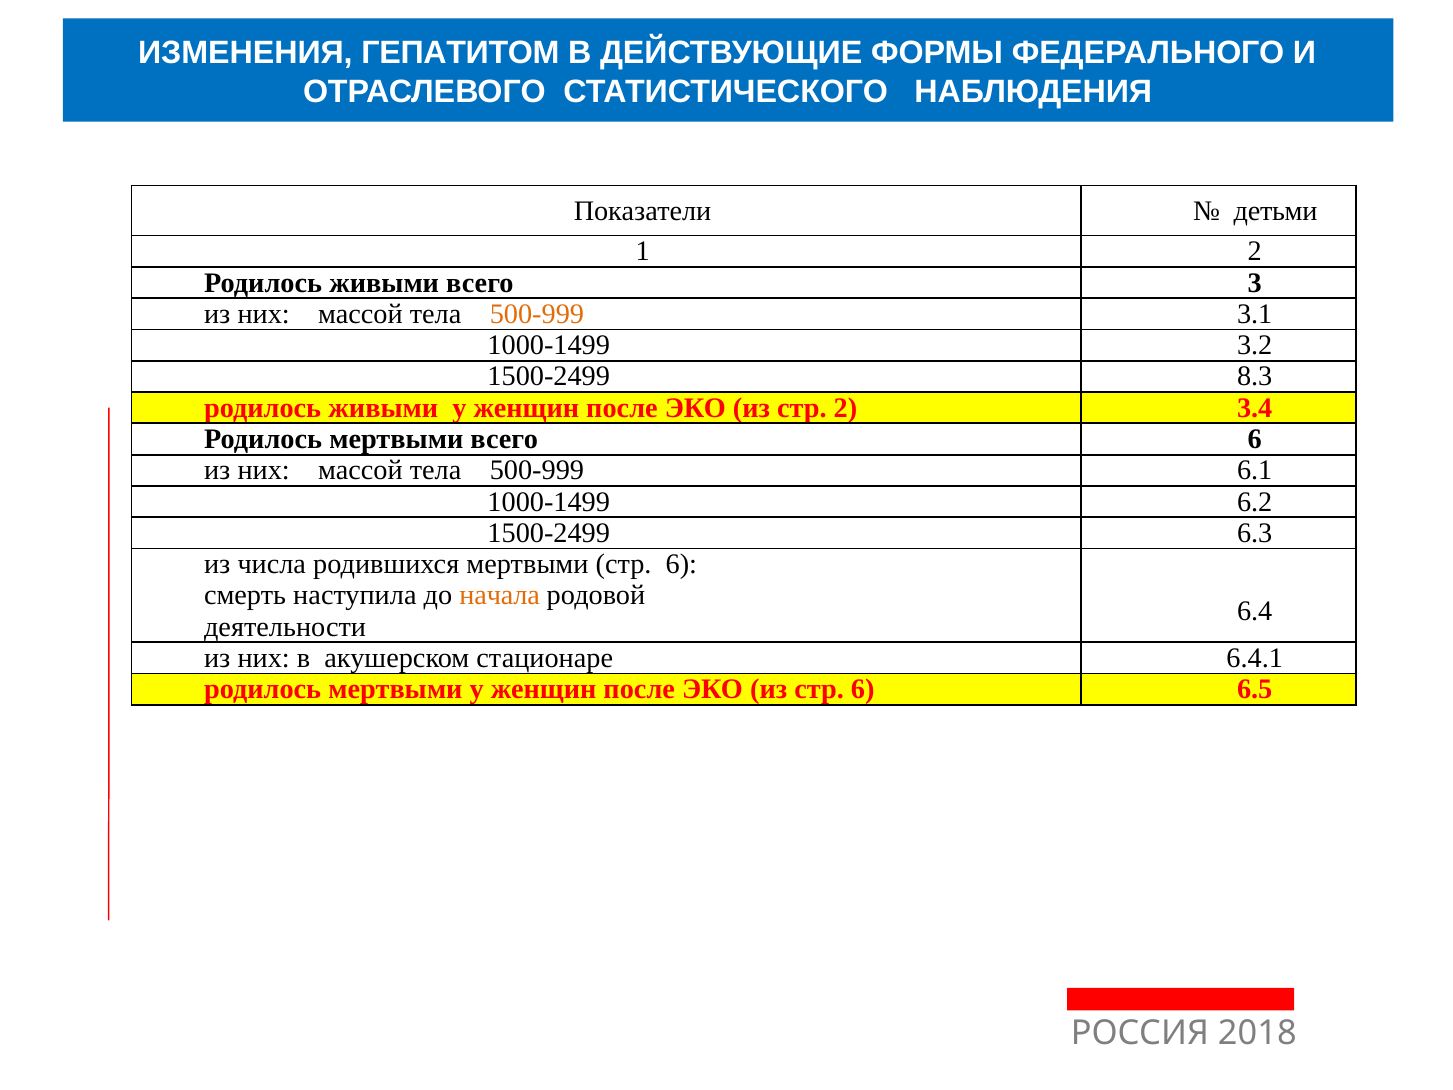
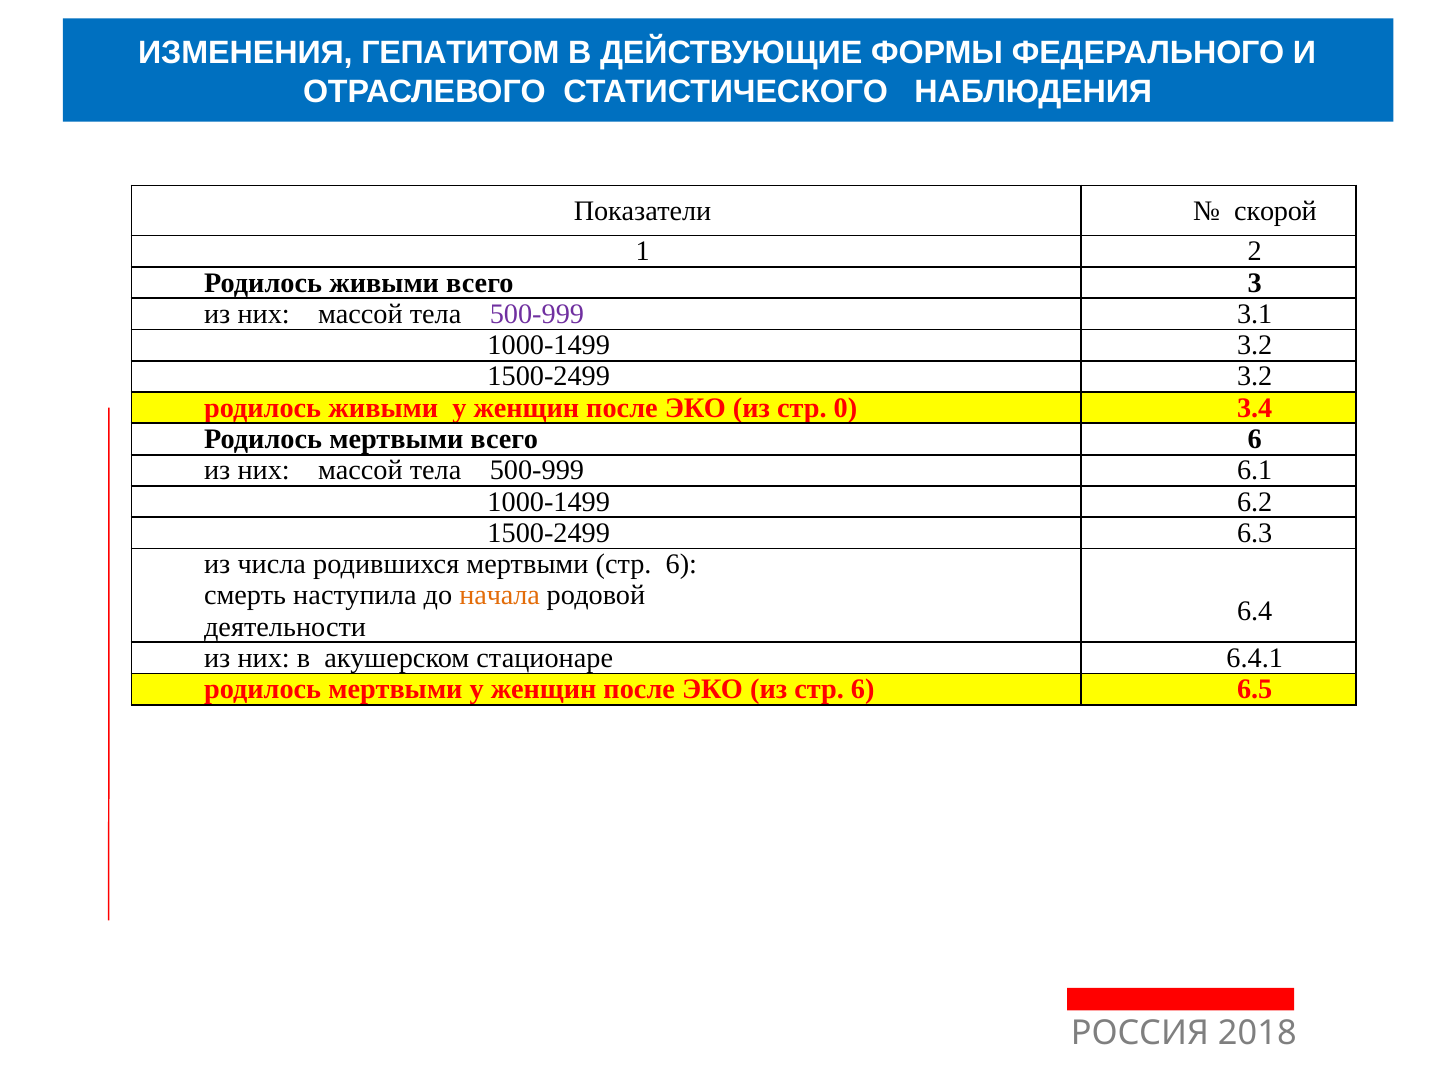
детьми: детьми -> скорой (1276, 211)
500-999 colour: orange -> purple (537, 314)
1500-2499 8.3: 8.3 -> 3.2 (1255, 377)
стр 2: 2 -> 0 (845, 408)
